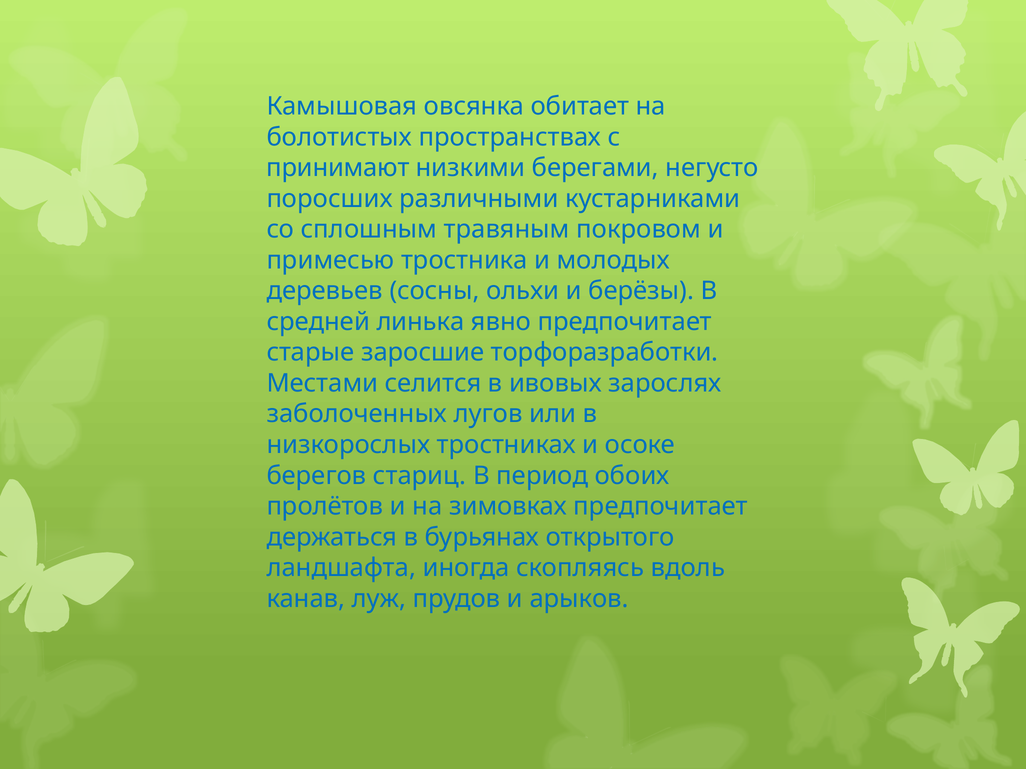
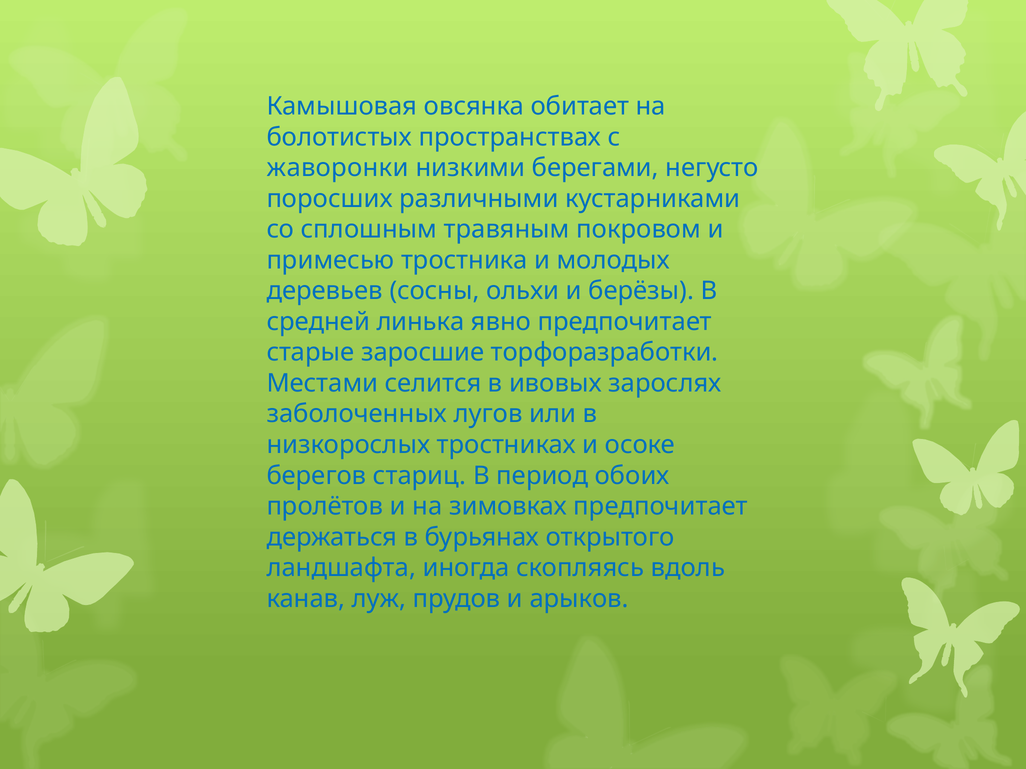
принимают: принимают -> жаворонки (338, 168)
